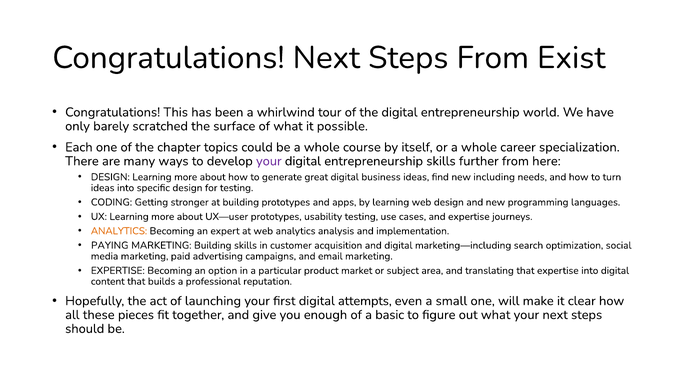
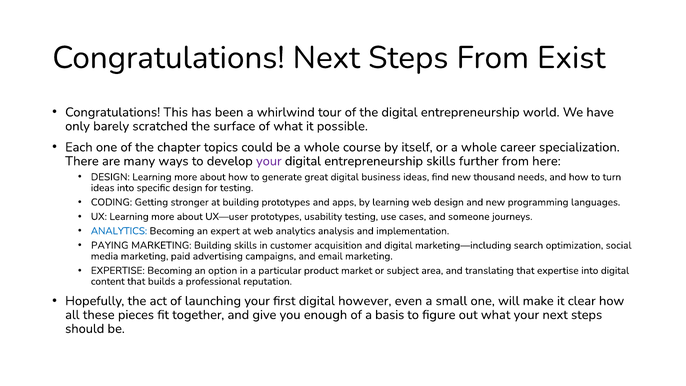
including: including -> thousand (494, 177)
and expertise: expertise -> someone (469, 217)
ANALYTICS colour: orange -> blue (119, 231)
attempts: attempts -> however (365, 301)
basic: basic -> basis (390, 315)
